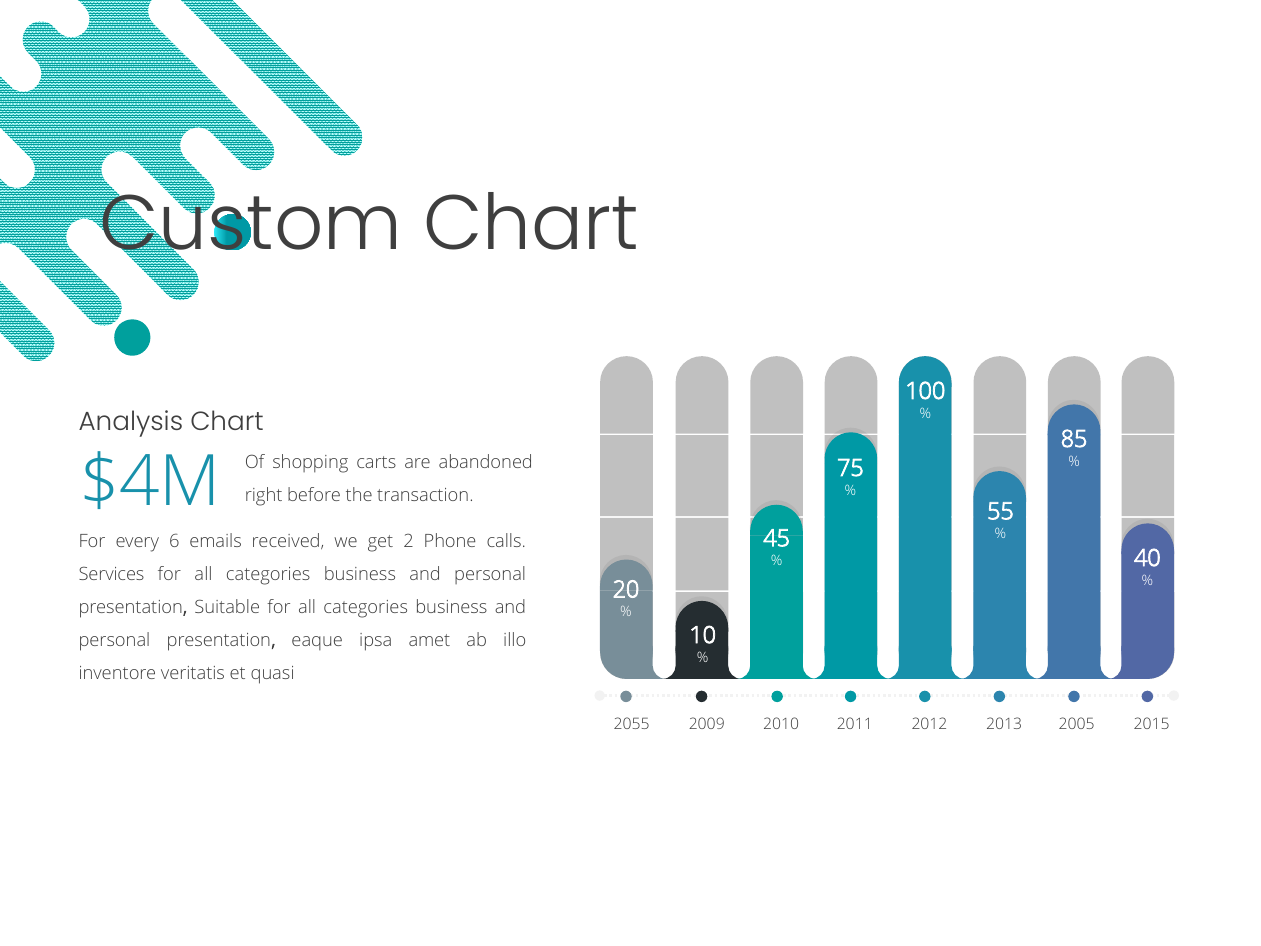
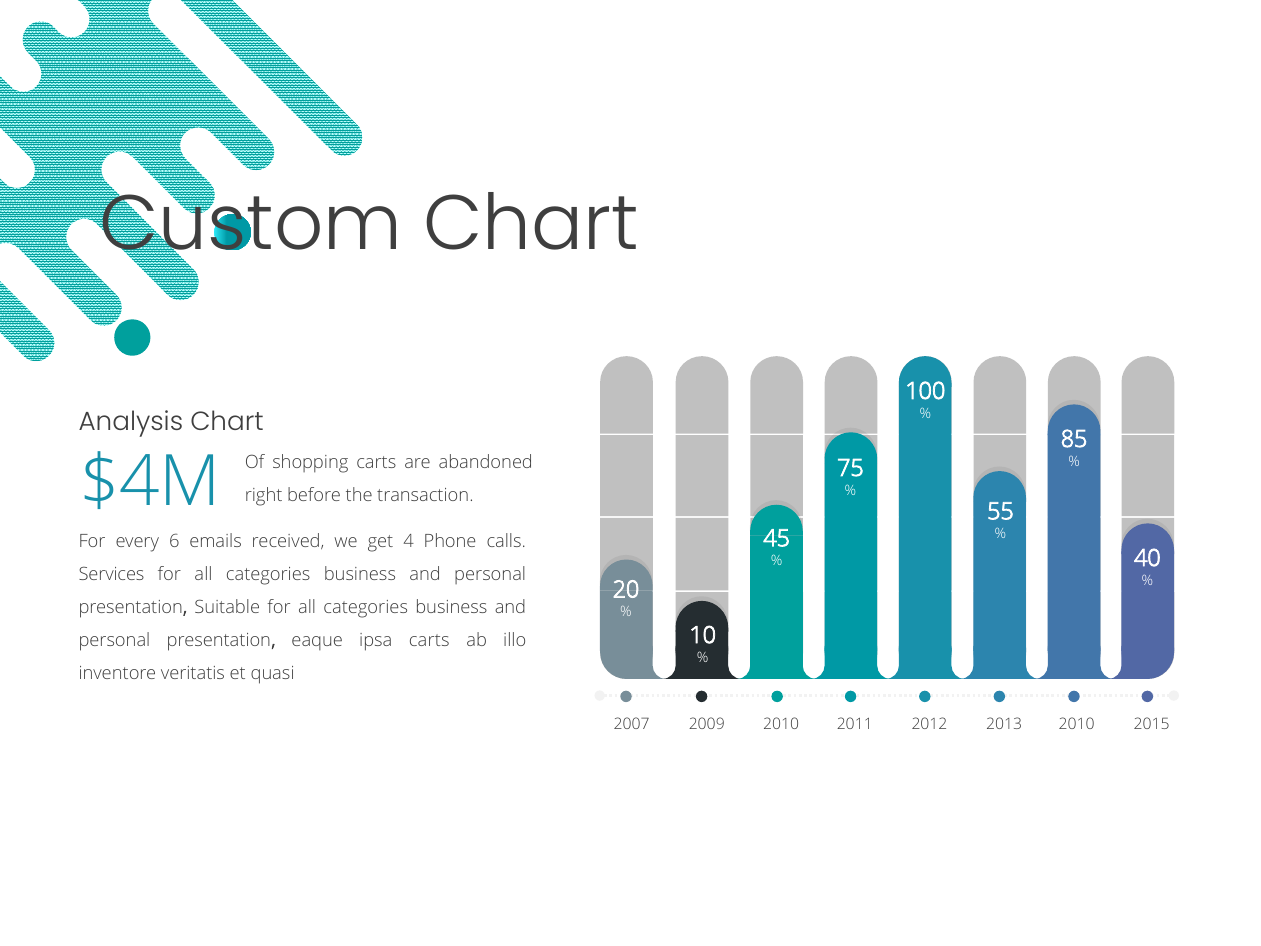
2: 2 -> 4 (409, 541)
ipsa amet: amet -> carts (429, 640)
2055: 2055 -> 2007 (632, 724)
2005: 2005 -> 2010 (1077, 724)
